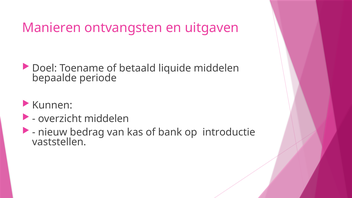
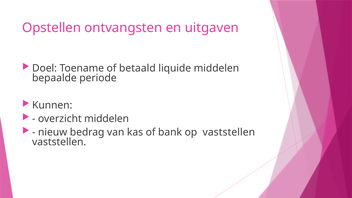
Manieren: Manieren -> Opstellen (52, 28)
op introductie: introductie -> vaststellen (229, 132)
